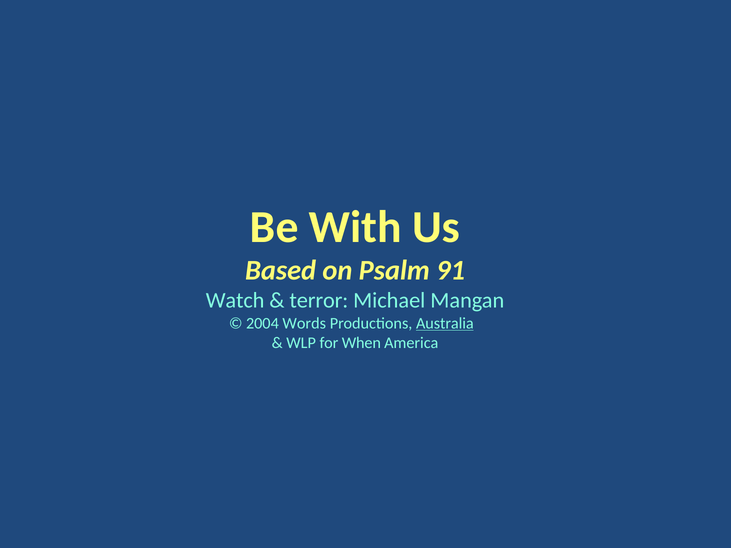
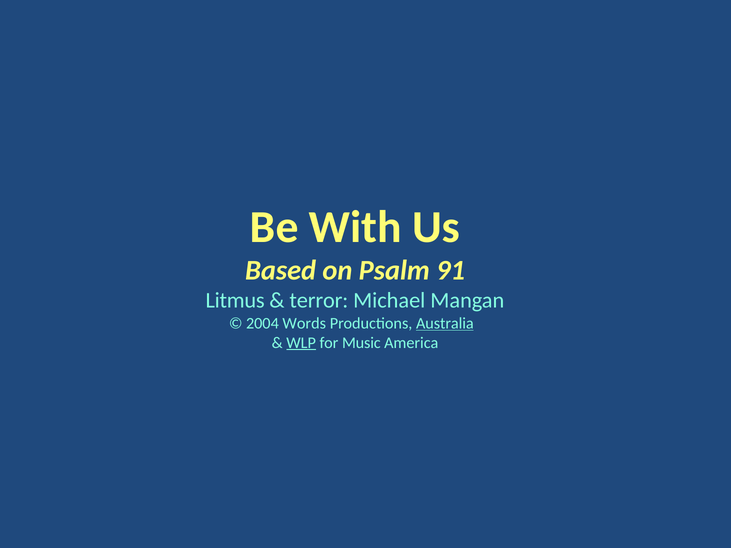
Watch: Watch -> Litmus (235, 301)
WLP underline: none -> present (301, 343)
When: When -> Music (361, 343)
